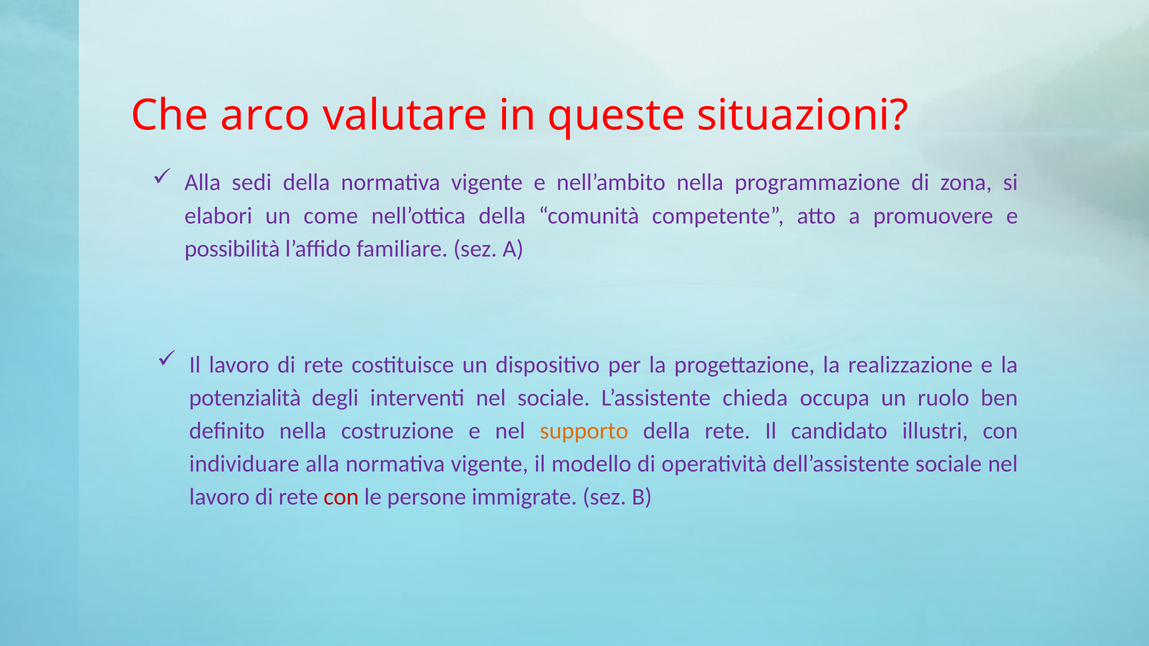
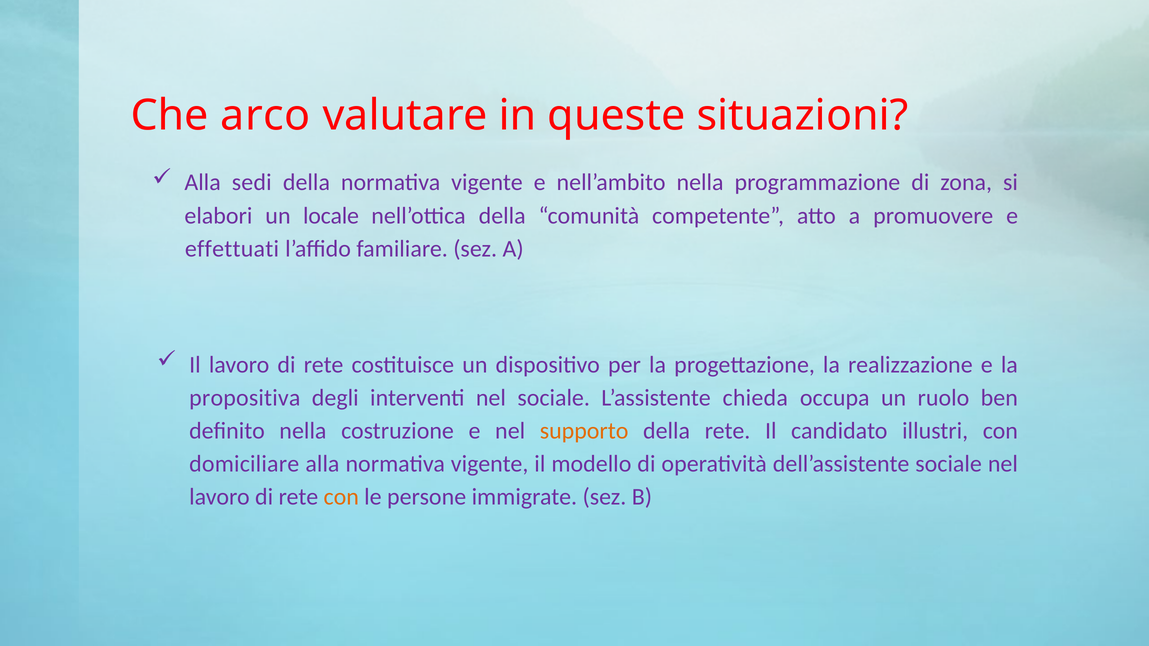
come: come -> locale (331, 216)
possibilità: possibilità -> effettuati (232, 249)
potenzialità: potenzialità -> propositiva (245, 398)
individuare: individuare -> domiciliare (244, 464)
con colour: red -> orange (341, 497)
